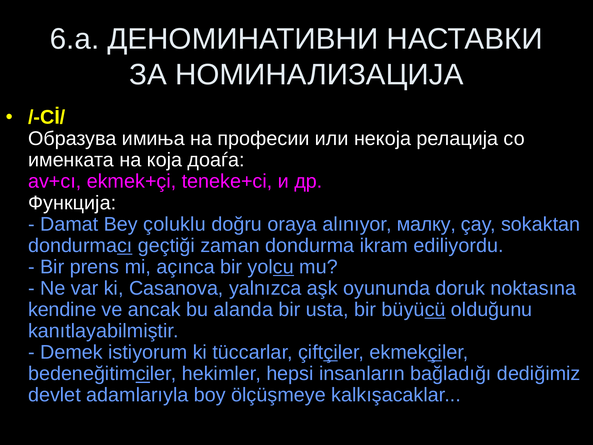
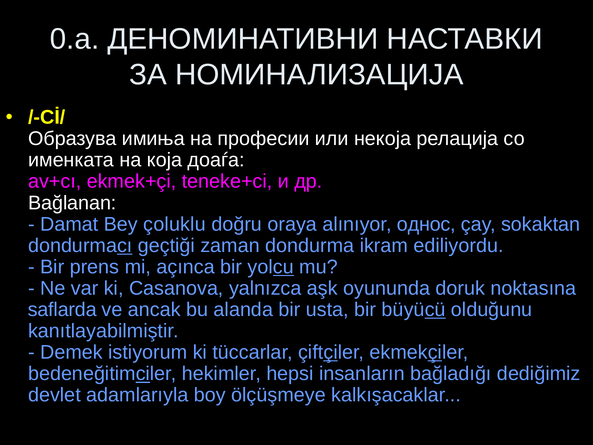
6.a: 6.a -> 0.a (75, 39)
Функција: Функција -> Bağlanan (72, 203)
малку: малку -> однос (426, 224)
kendine: kendine -> saflarda (62, 309)
